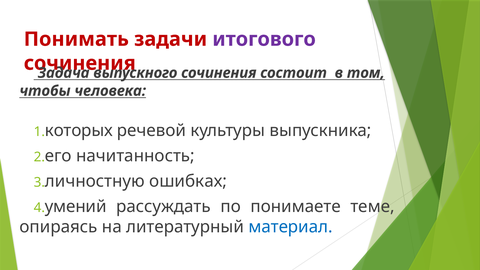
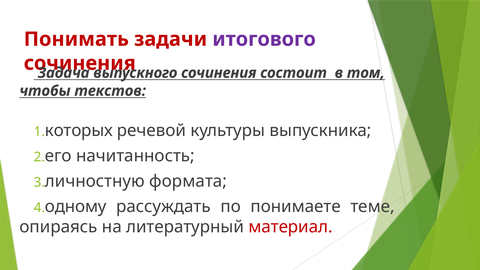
человека: человека -> текстов (110, 91)
ошибках: ошибках -> формата (188, 181)
умений: умений -> одному (76, 207)
материал colour: blue -> red (291, 227)
